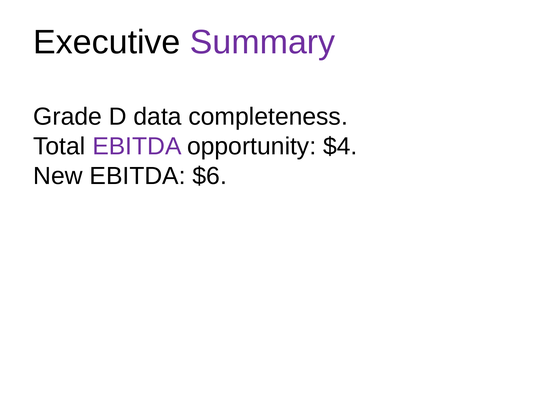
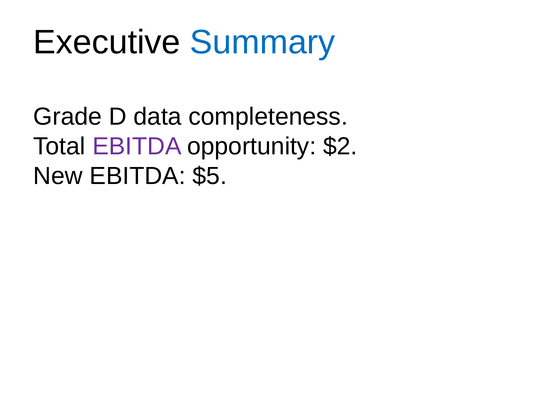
Summary colour: purple -> blue (263, 42)
$4: $4 -> $2 (340, 146)
$6: $6 -> $5 (210, 176)
